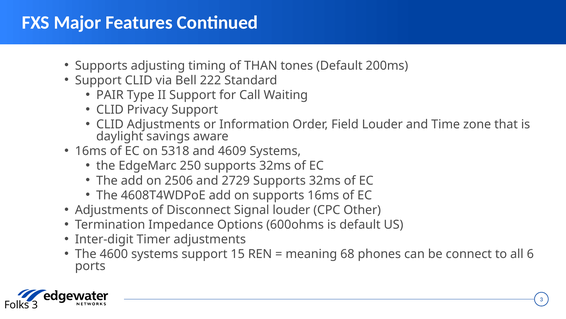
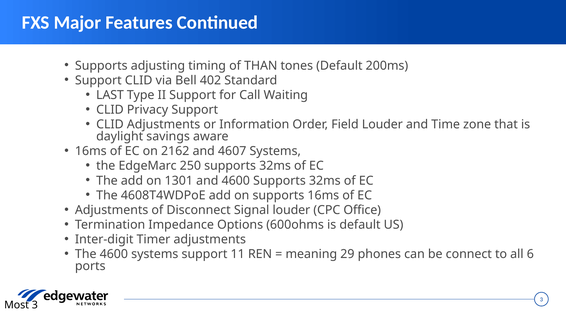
222: 222 -> 402 (211, 80)
PAIR: PAIR -> LAST (110, 95)
5318: 5318 -> 2162 (175, 151)
4609: 4609 -> 4607 (232, 151)
2506: 2506 -> 1301 (179, 180)
and 2729: 2729 -> 4600 (236, 180)
Other: Other -> Office (362, 210)
15: 15 -> 11 (238, 254)
68: 68 -> 29 (347, 254)
Folks: Folks -> Most (17, 304)
